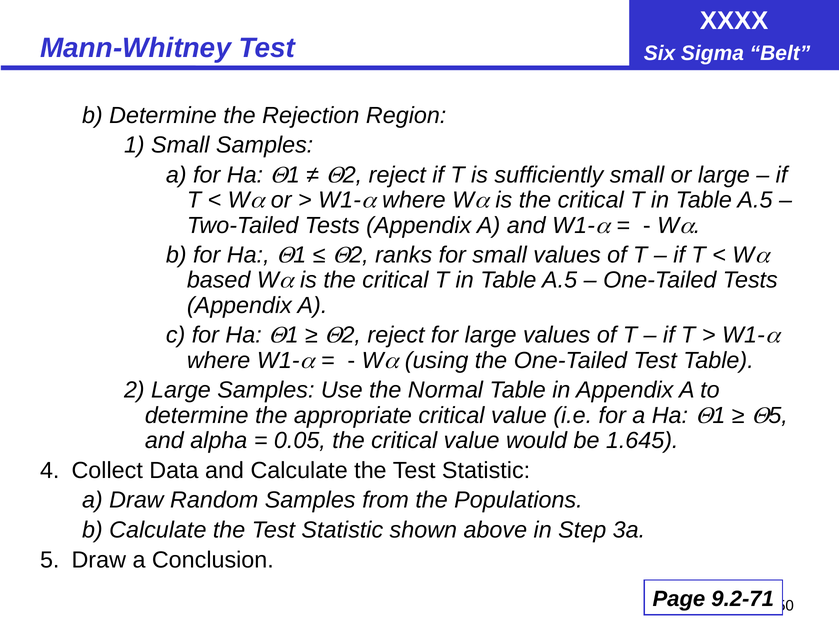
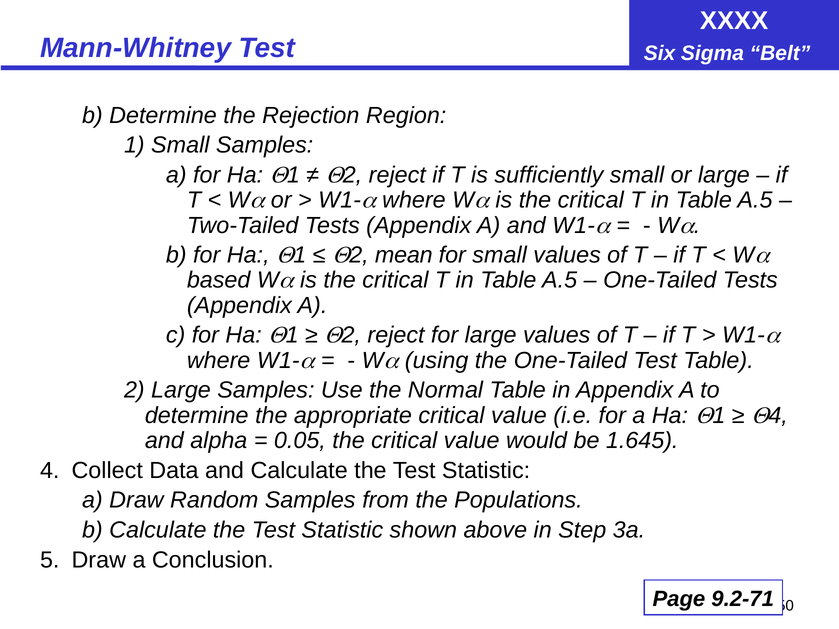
ranks: ranks -> mean (404, 255)
5: 5 -> 4 (778, 416)
